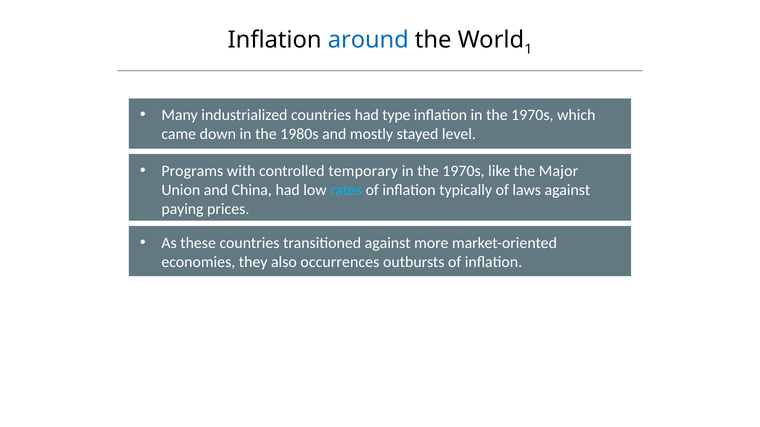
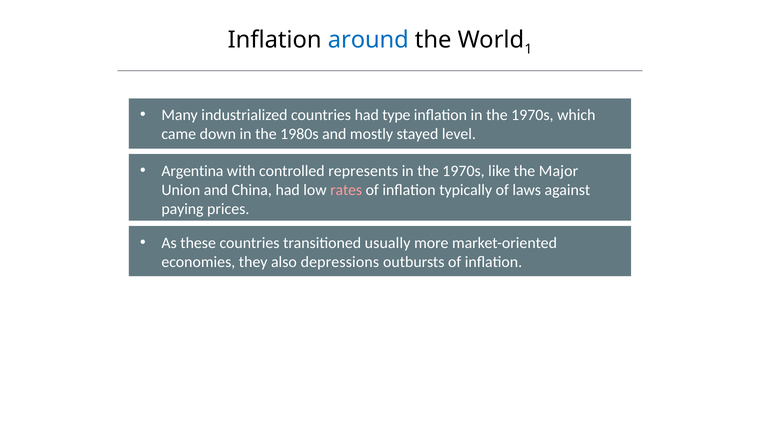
Programs: Programs -> Argentina (192, 171)
temporary: temporary -> represents (363, 171)
rates colour: light blue -> pink (346, 190)
transitioned against: against -> usually (388, 243)
occurrences: occurrences -> depressions (340, 262)
